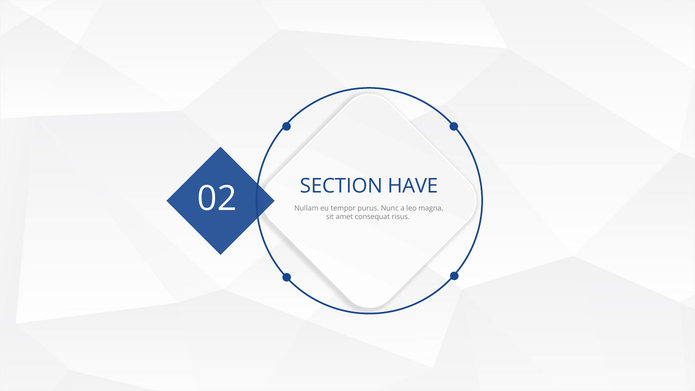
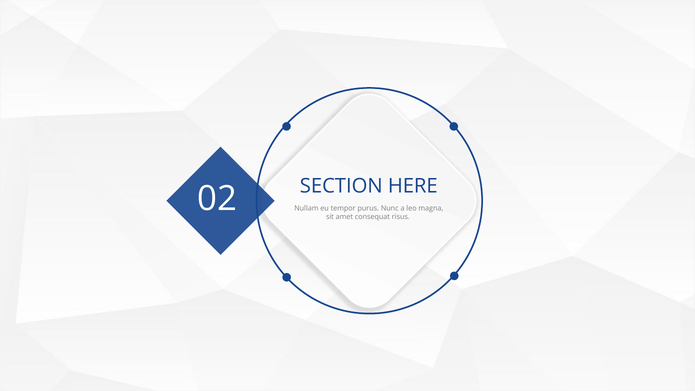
HAVE: HAVE -> HERE (413, 186)
